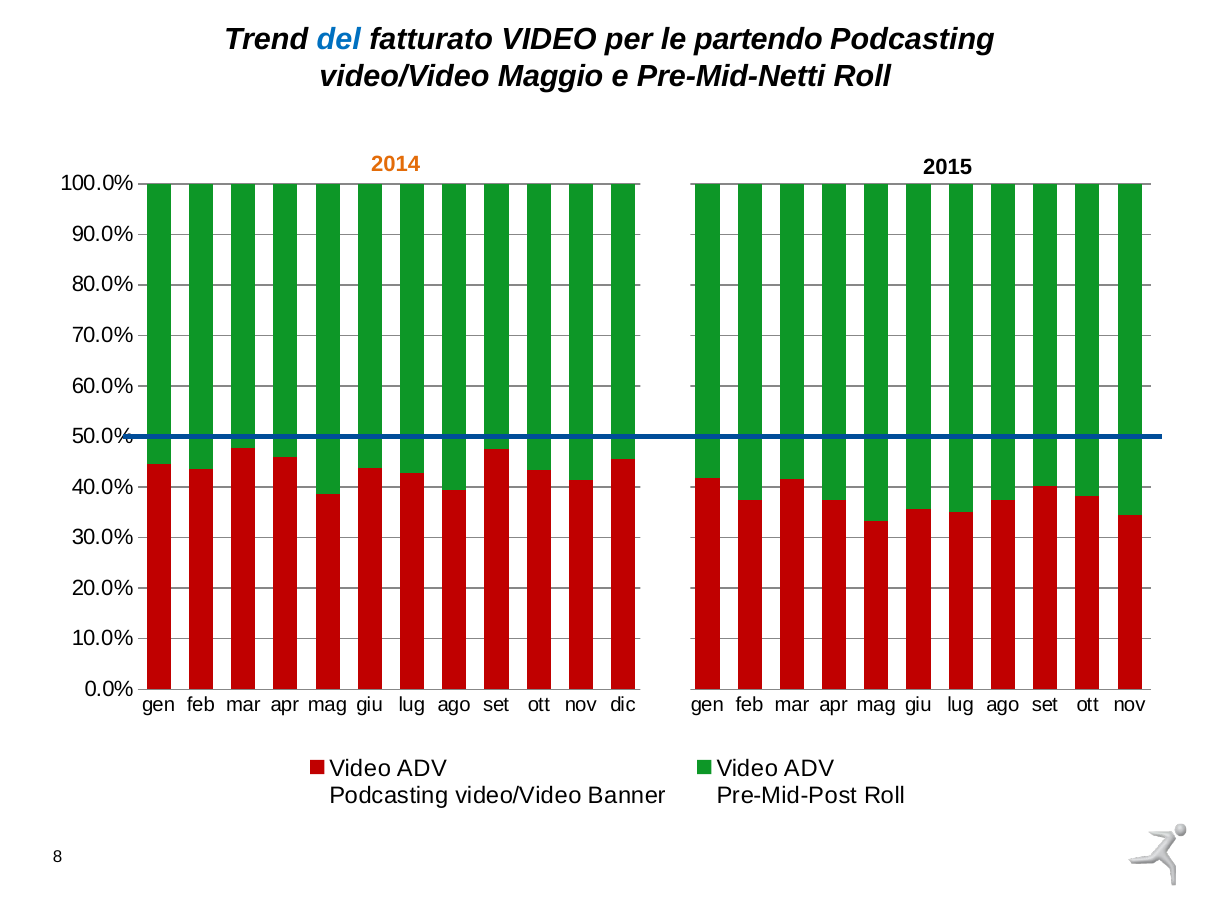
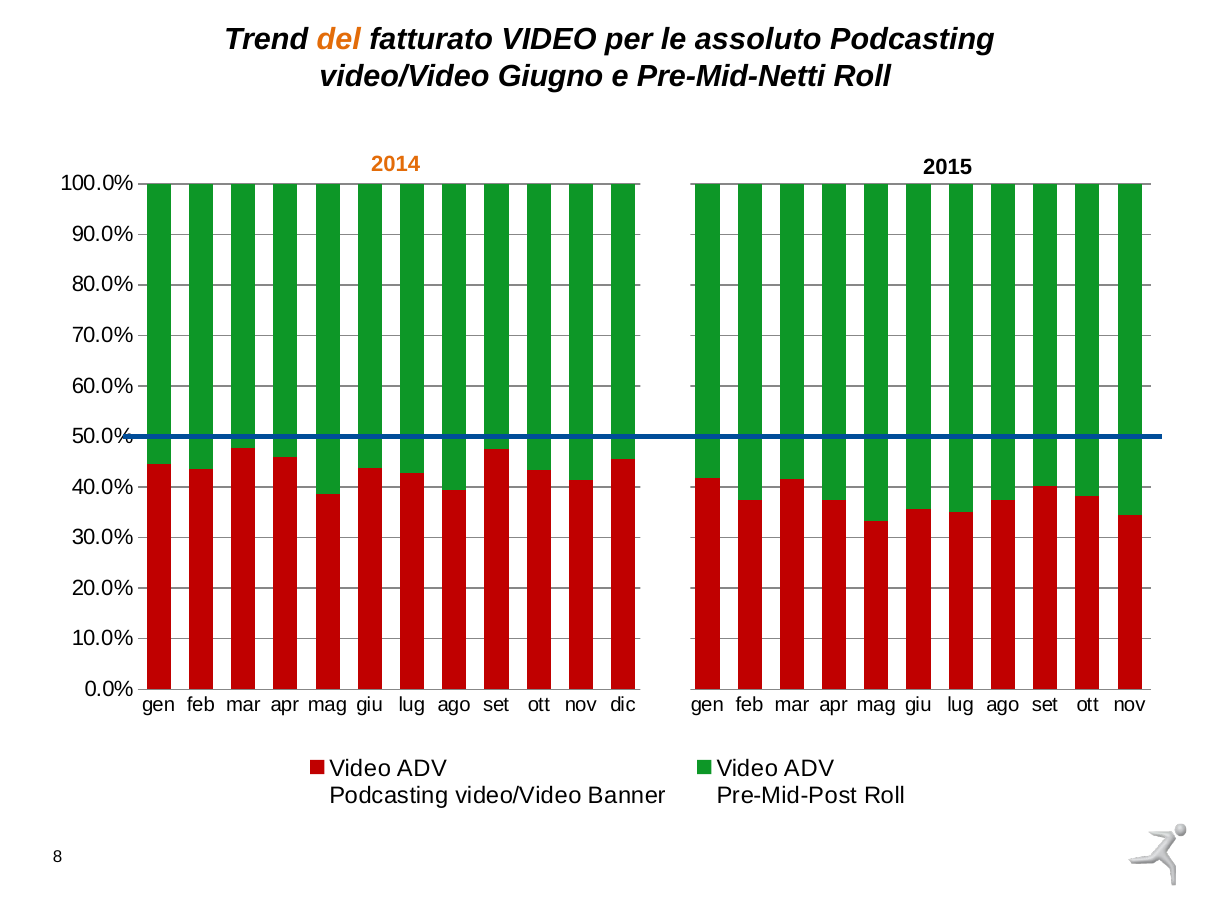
del colour: blue -> orange (339, 39)
partendo: partendo -> assoluto (758, 39)
Maggio: Maggio -> Giugno (551, 76)
